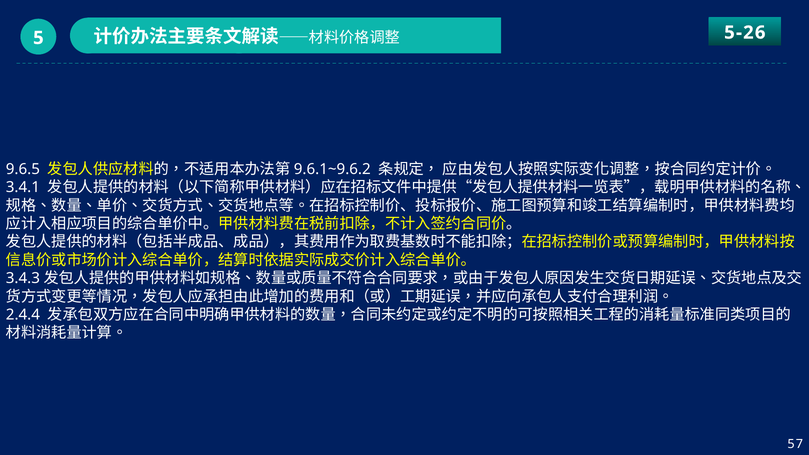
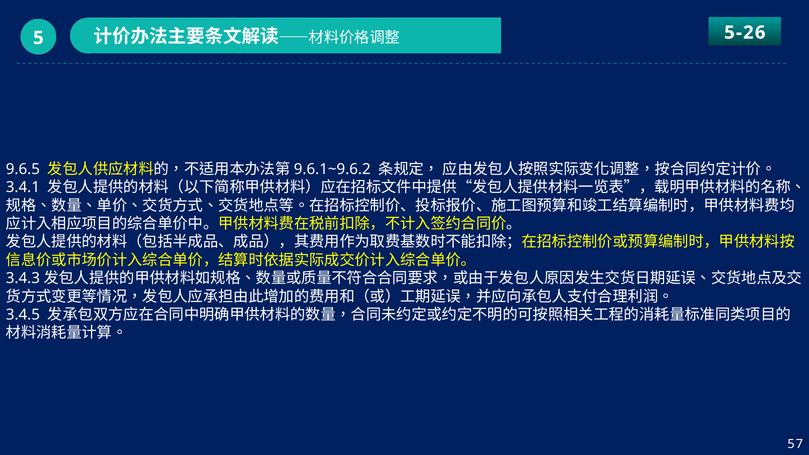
2.4.4: 2.4.4 -> 3.4.5 (23, 315)
